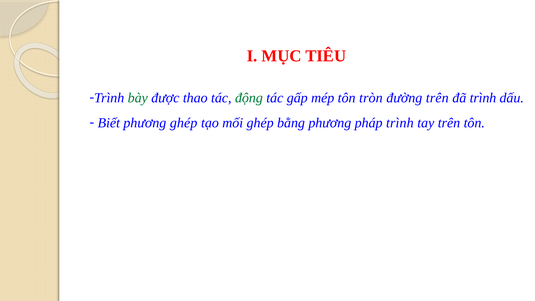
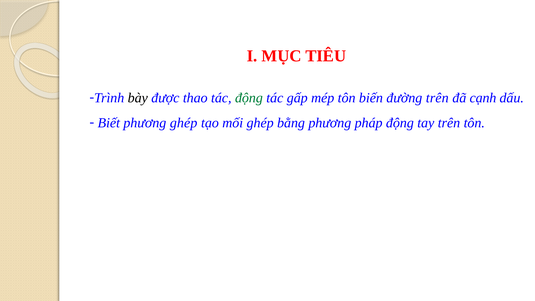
bày colour: green -> black (138, 98)
tròn: tròn -> biến (371, 98)
đã trình: trình -> cạnh (483, 98)
pháp trình: trình -> động (400, 123)
